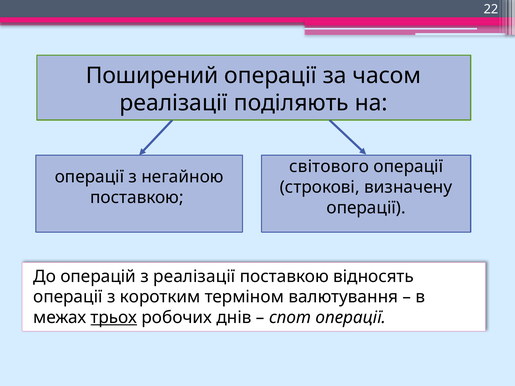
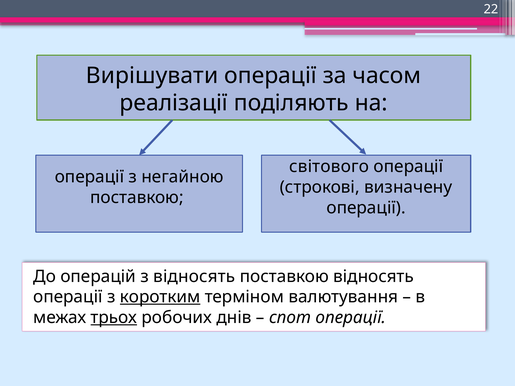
Поширений: Поширений -> Вирішувати (152, 76)
з реалізації: реалізації -> відносять (194, 277)
коротким underline: none -> present (160, 297)
